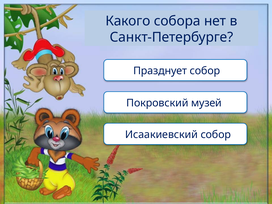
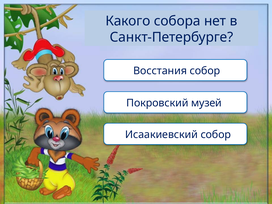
Празднует: Празднует -> Восстания (160, 71)
